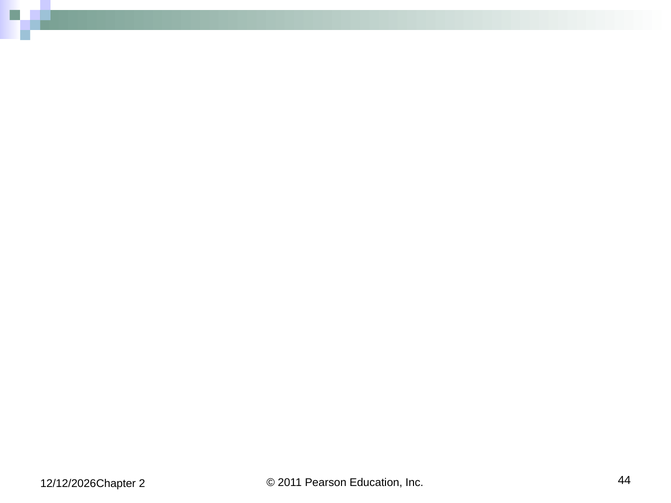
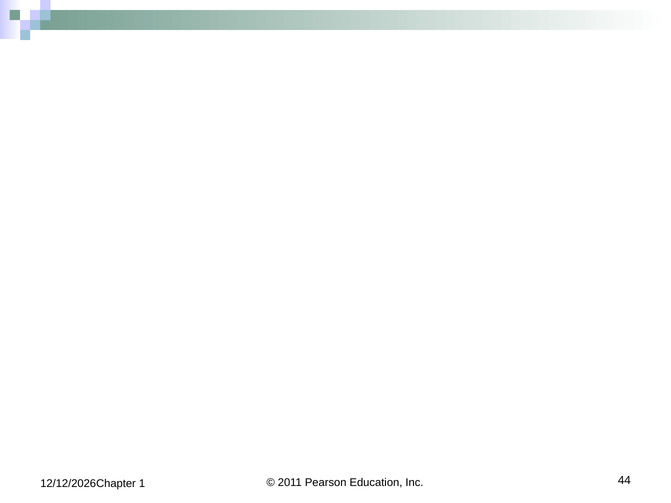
2: 2 -> 1 (142, 484)
